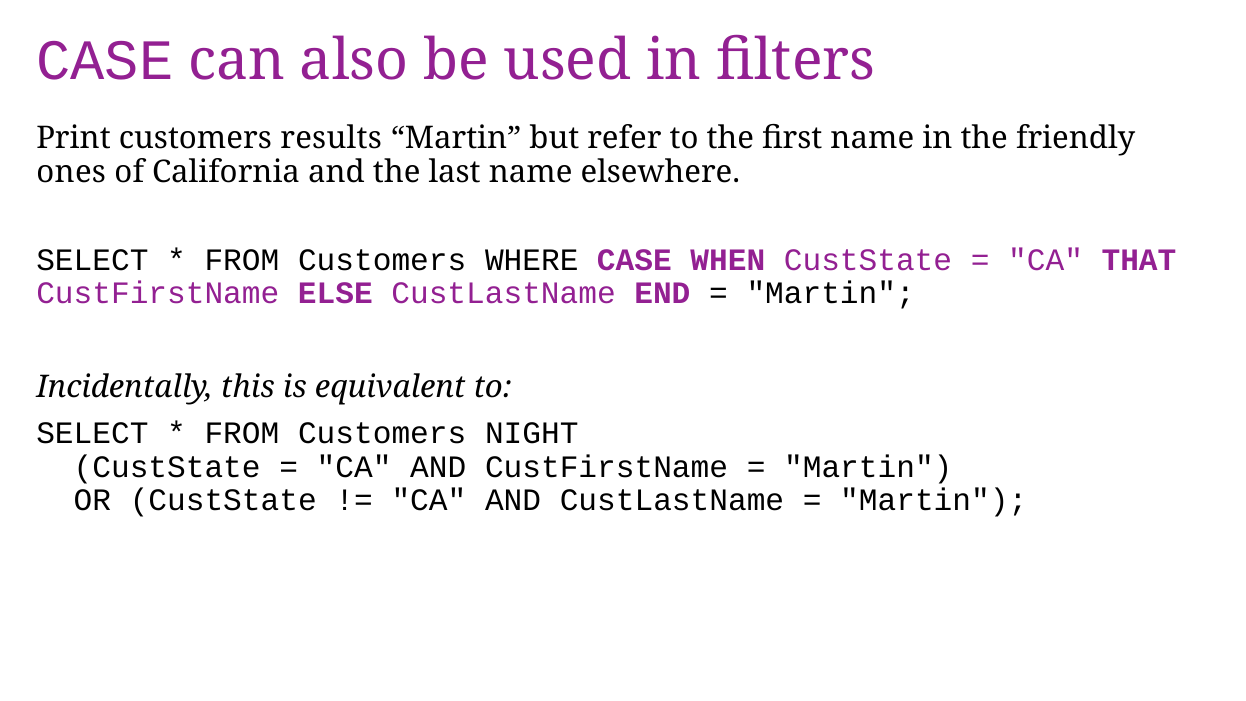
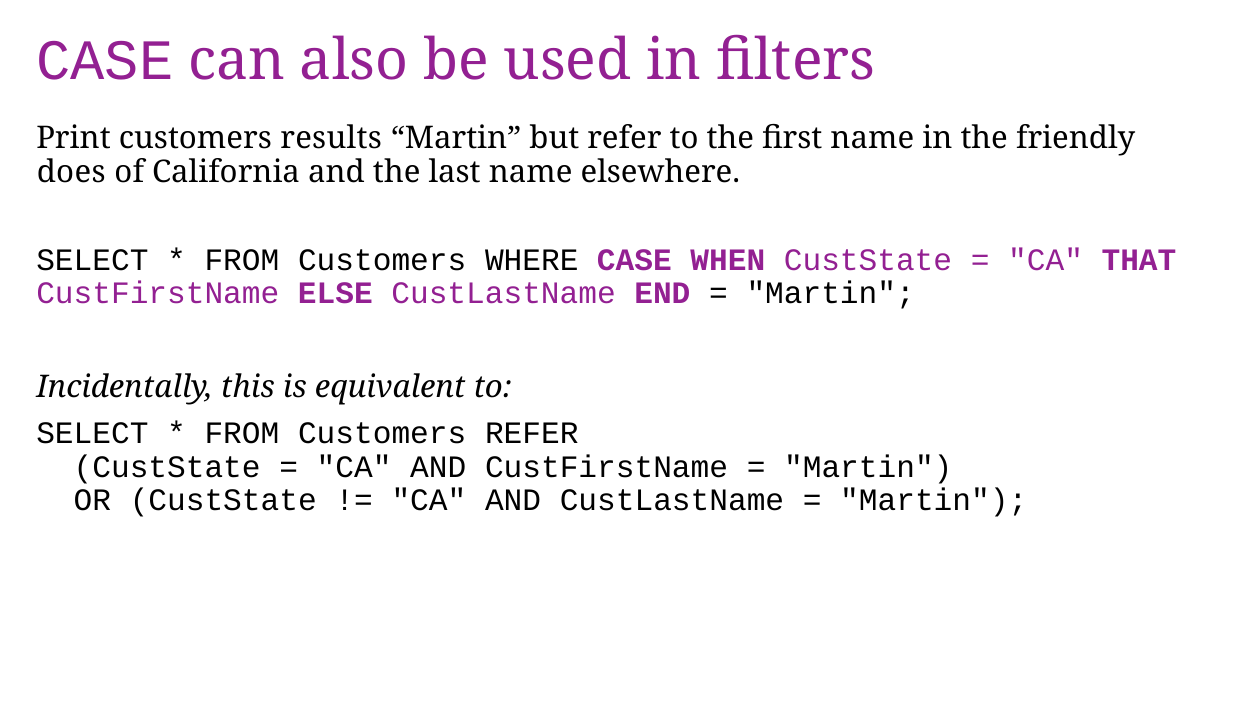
ones: ones -> does (71, 172)
Customers NIGHT: NIGHT -> REFER (532, 433)
